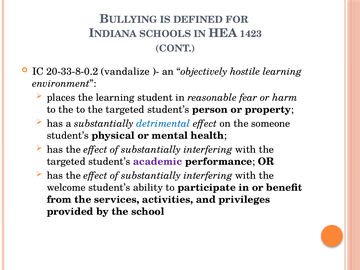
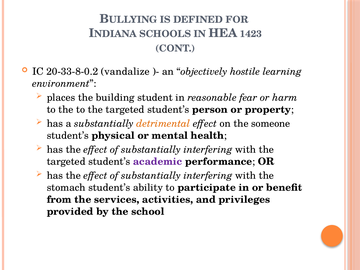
the learning: learning -> building (115, 98)
detrimental colour: blue -> orange (163, 124)
welcome: welcome -> stomach (66, 188)
